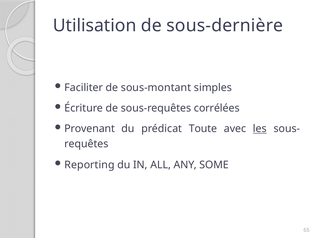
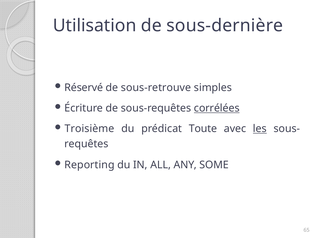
Faciliter: Faciliter -> Réservé (84, 88)
sous-montant: sous-montant -> sous-retrouve (156, 88)
corrélées underline: none -> present (217, 108)
Provenant: Provenant -> Troisième (89, 129)
